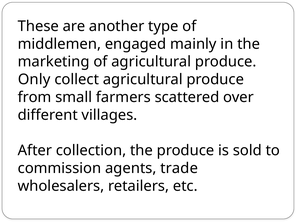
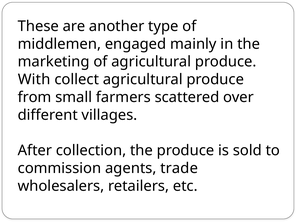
Only: Only -> With (34, 79)
